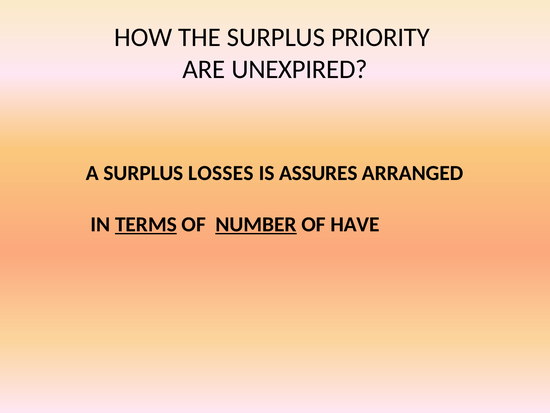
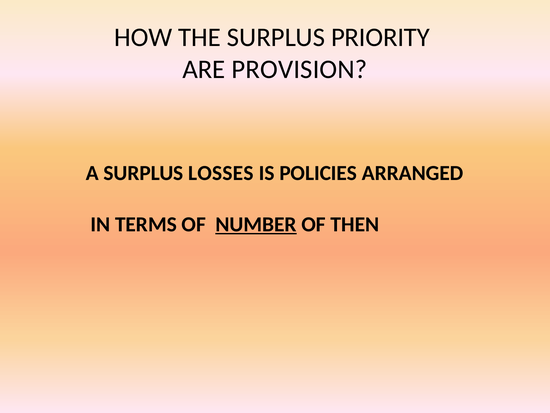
UNEXPIRED: UNEXPIRED -> PROVISION (299, 69)
ASSURES: ASSURES -> POLICIES (318, 173)
TERMS underline: present -> none (146, 224)
HAVE: HAVE -> THEN (355, 224)
